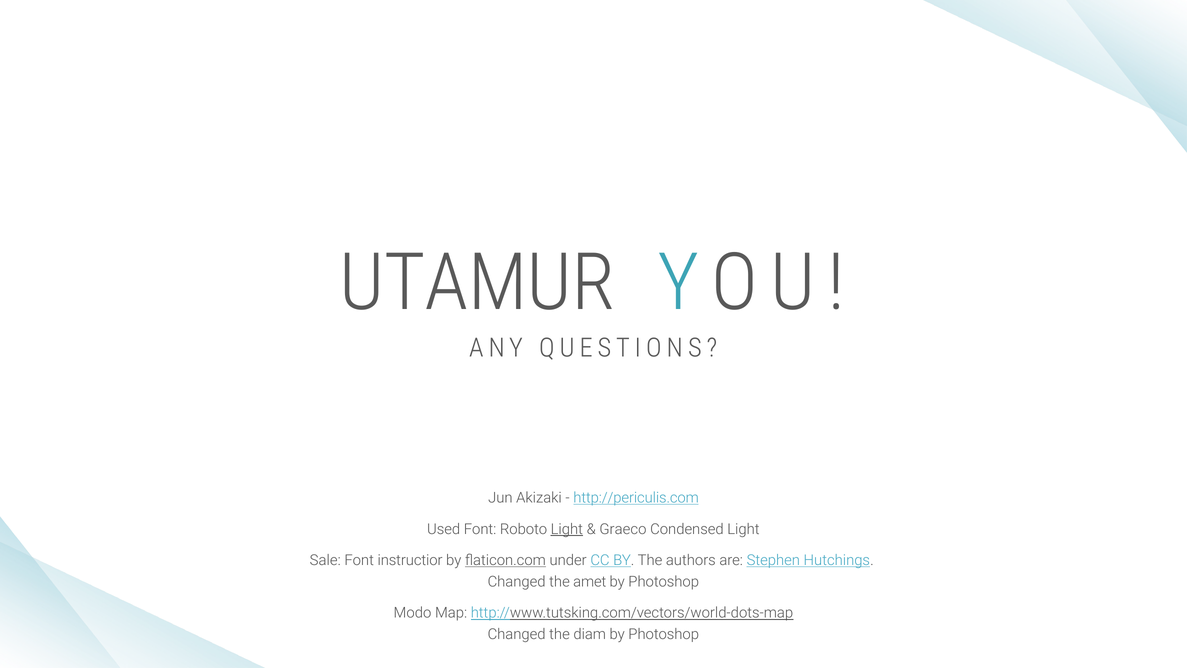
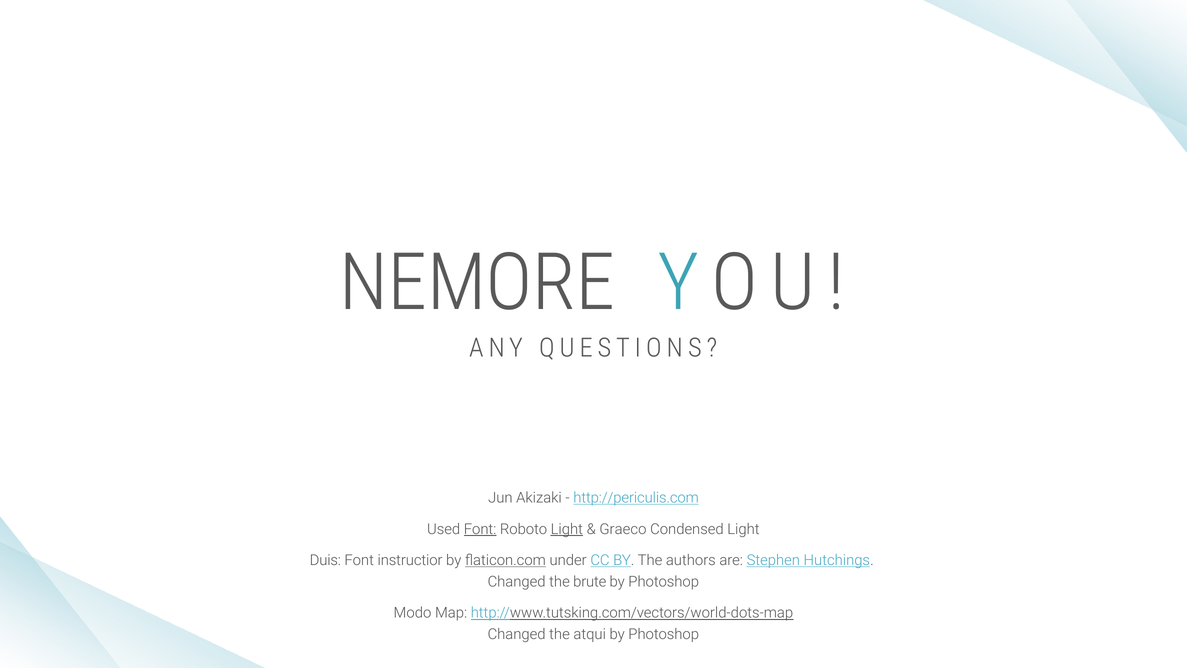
UTAMUR: UTAMUR -> NEMORE (477, 283)
Font underline: none -> present (480, 529)
Sale: Sale -> Duis (325, 560)
amet: amet -> brute (590, 582)
diam: diam -> atqui (590, 634)
